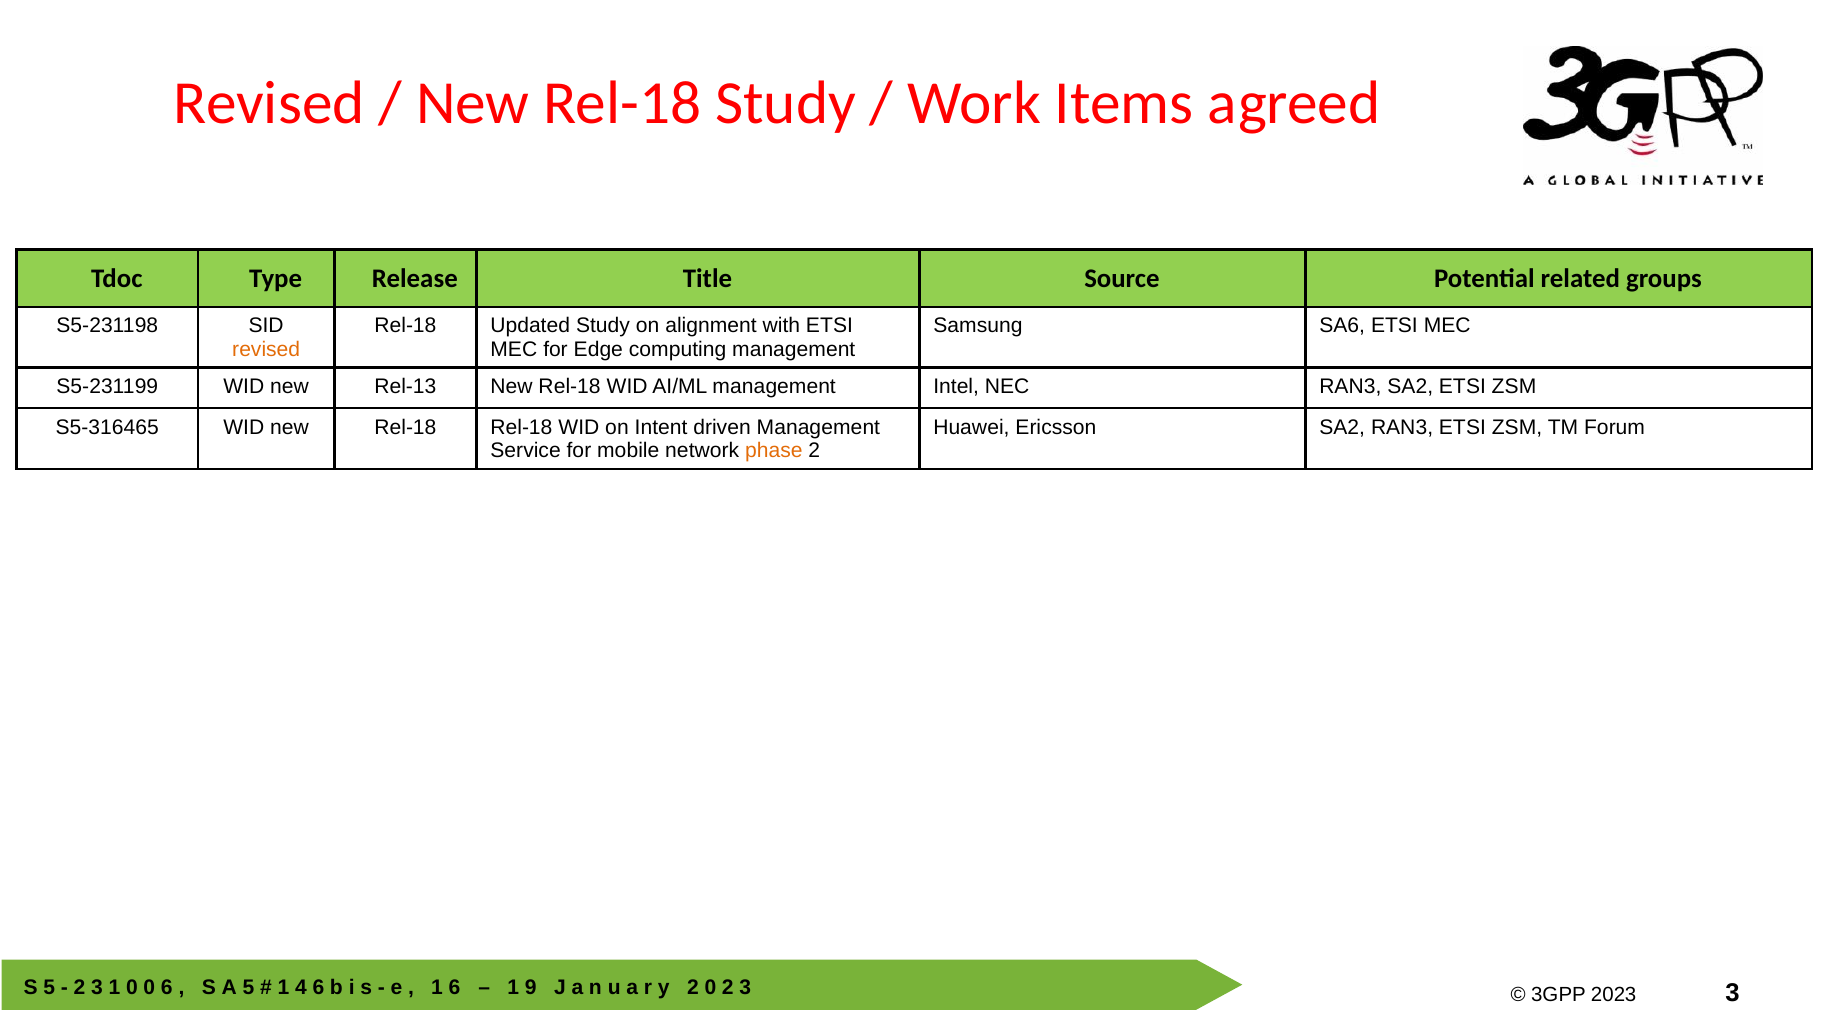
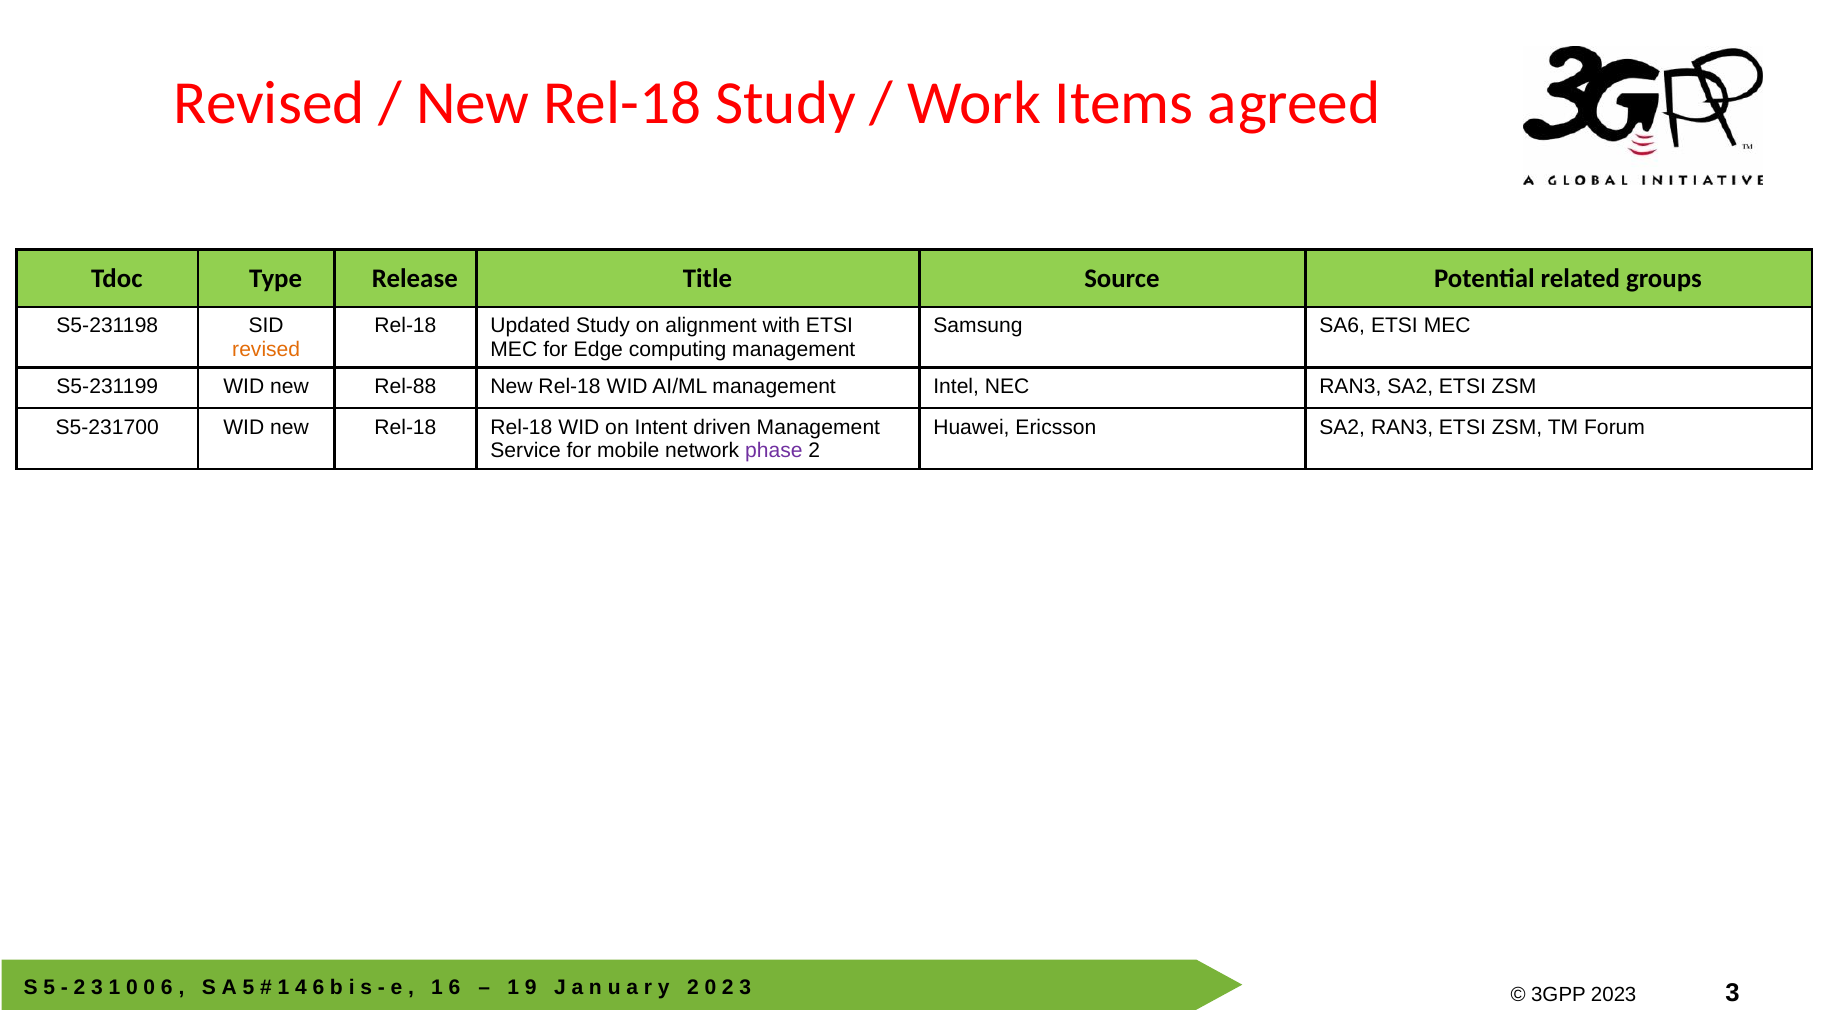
Rel-13: Rel-13 -> Rel-88 (405, 387)
S5-316465: S5-316465 -> S5-231700 (107, 427)
phase colour: orange -> purple (774, 451)
